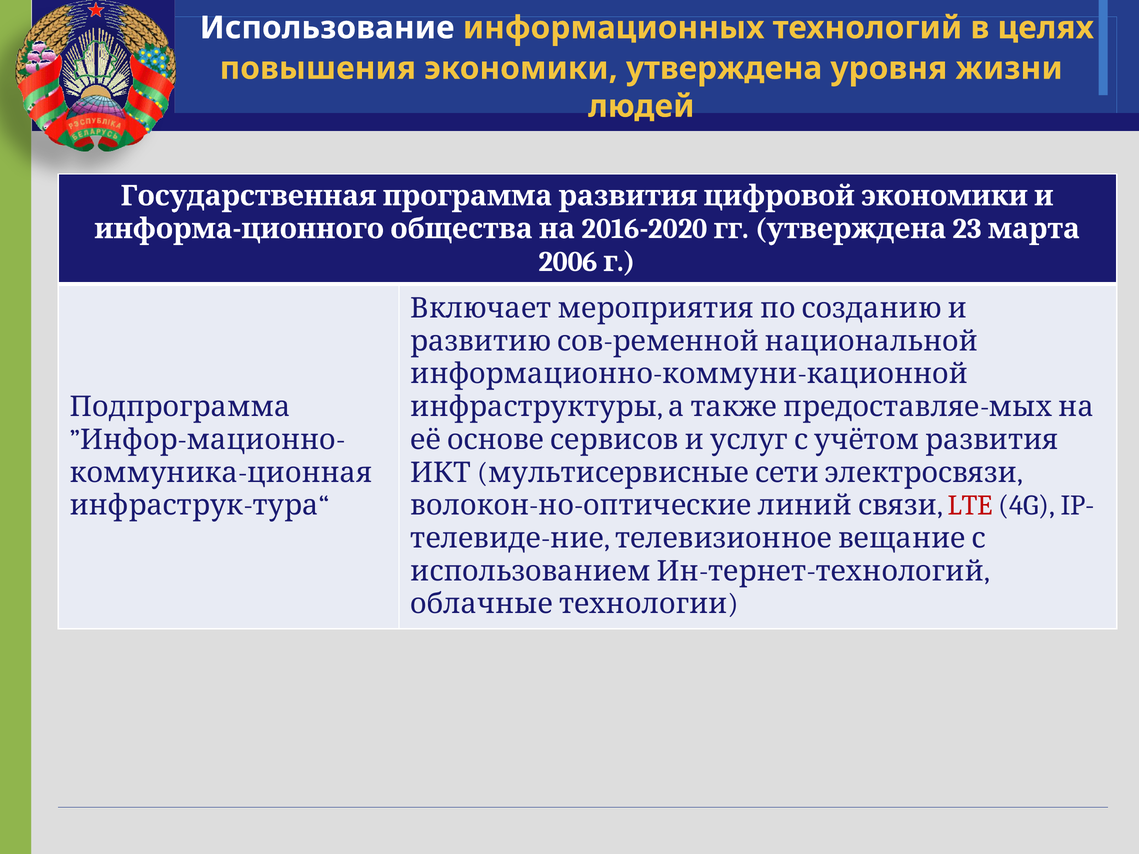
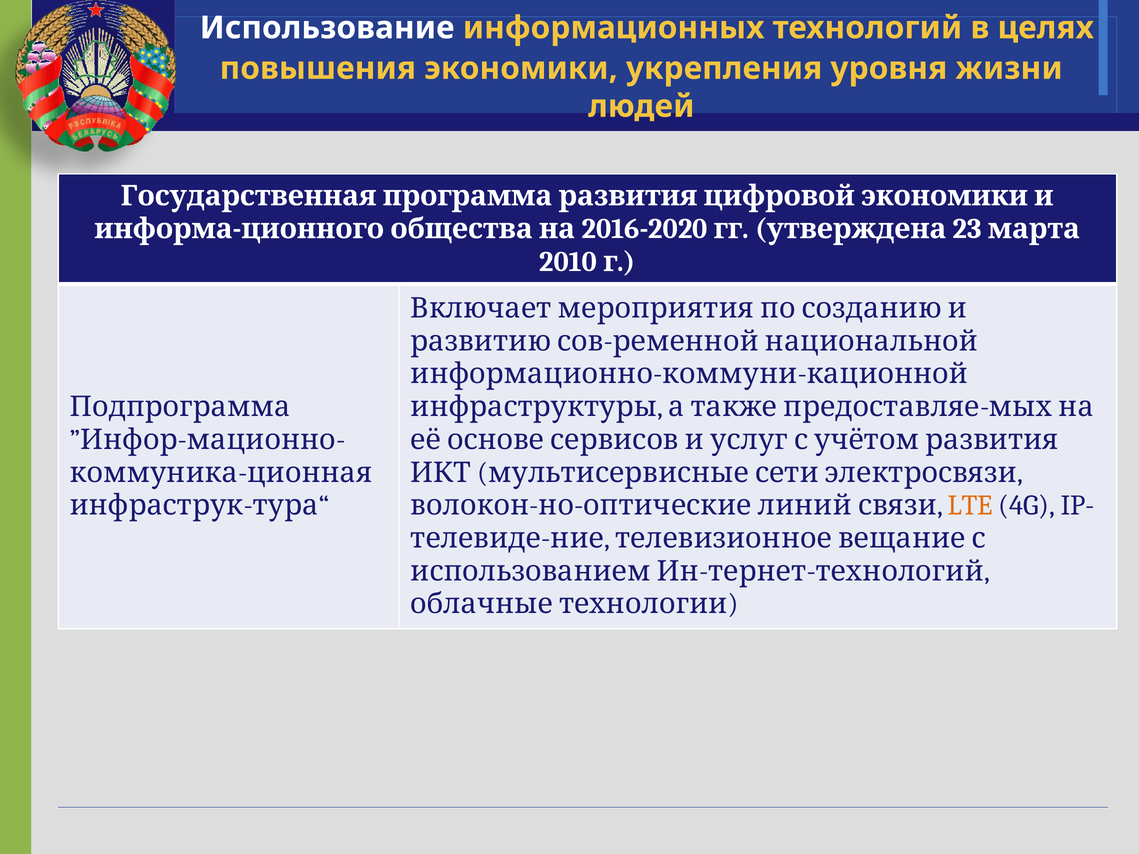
экономики утверждена: утверждена -> укрепления (724, 68)
2006: 2006 -> 2010 (568, 262)
LTE colour: red -> orange (970, 506)
